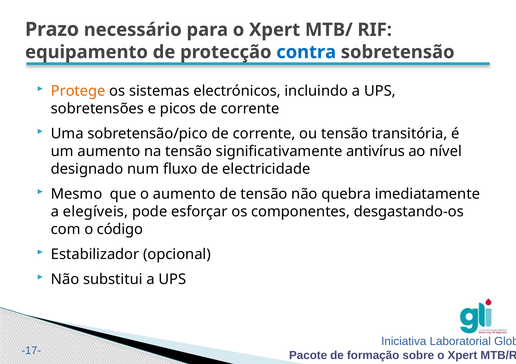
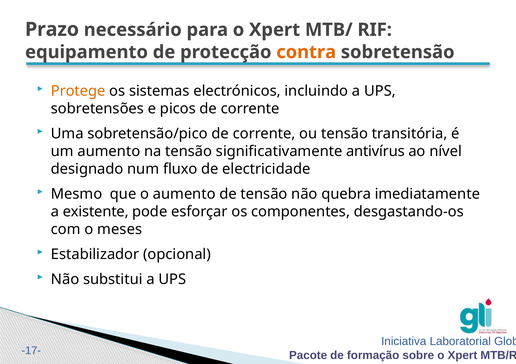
contra colour: blue -> orange (306, 52)
elegíveis: elegíveis -> existente (96, 212)
código: código -> meses (120, 229)
